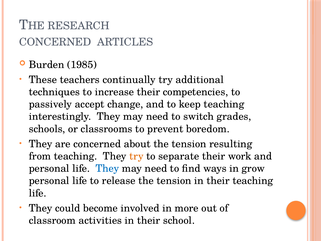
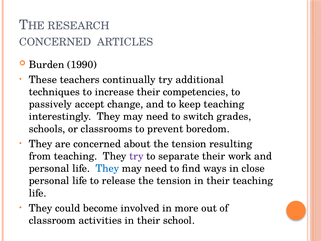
1985: 1985 -> 1990 (82, 65)
try colour: orange -> purple (136, 156)
grow: grow -> close (253, 168)
